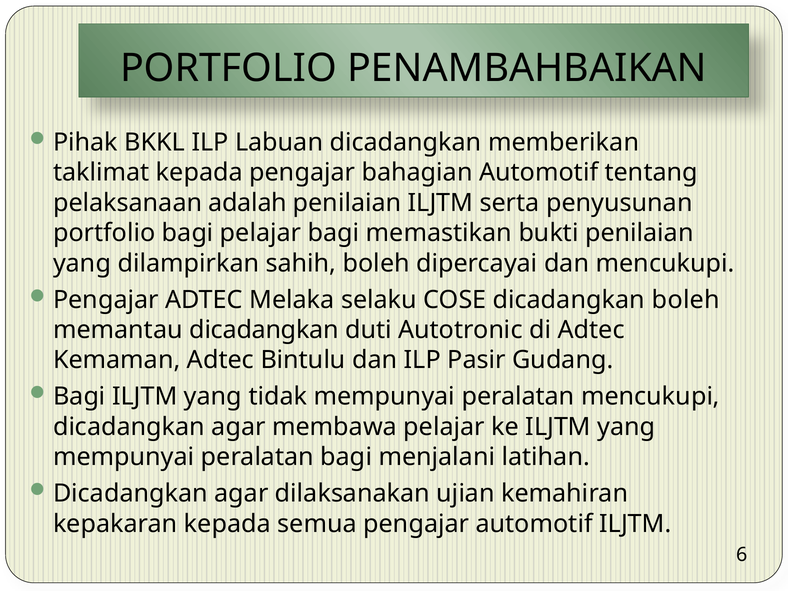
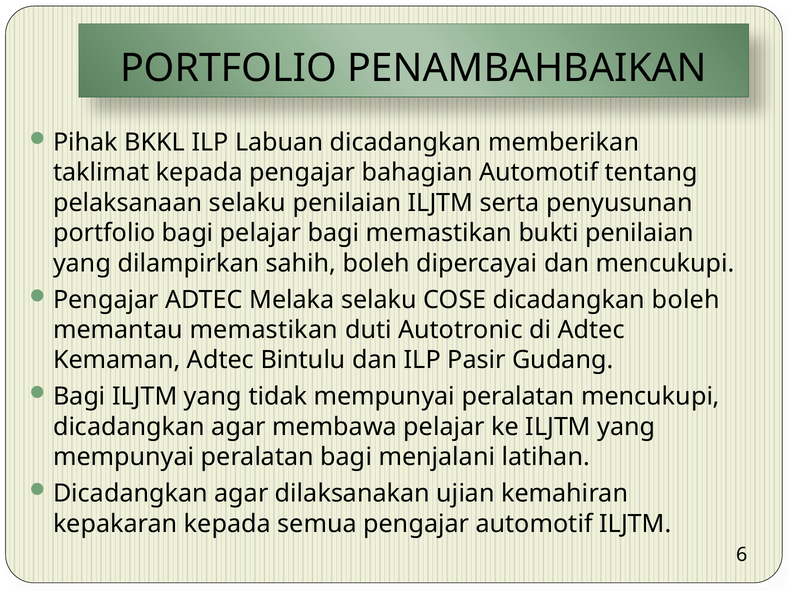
pelaksanaan adalah: adalah -> selaku (247, 203)
memantau dicadangkan: dicadangkan -> memastikan (264, 330)
